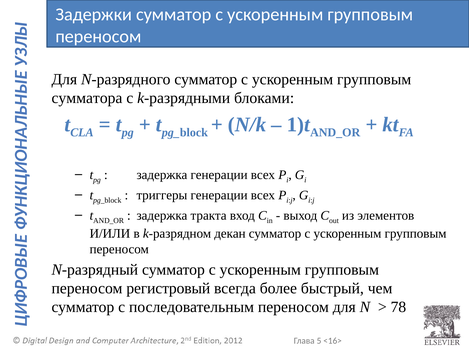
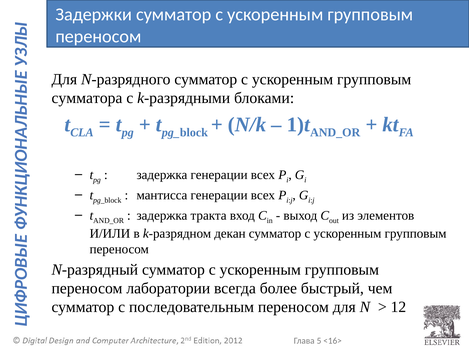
триггеры: триггеры -> мантисса (162, 195)
регистровый: регистровый -> лаборатории (168, 288)
78: 78 -> 12 (398, 307)
